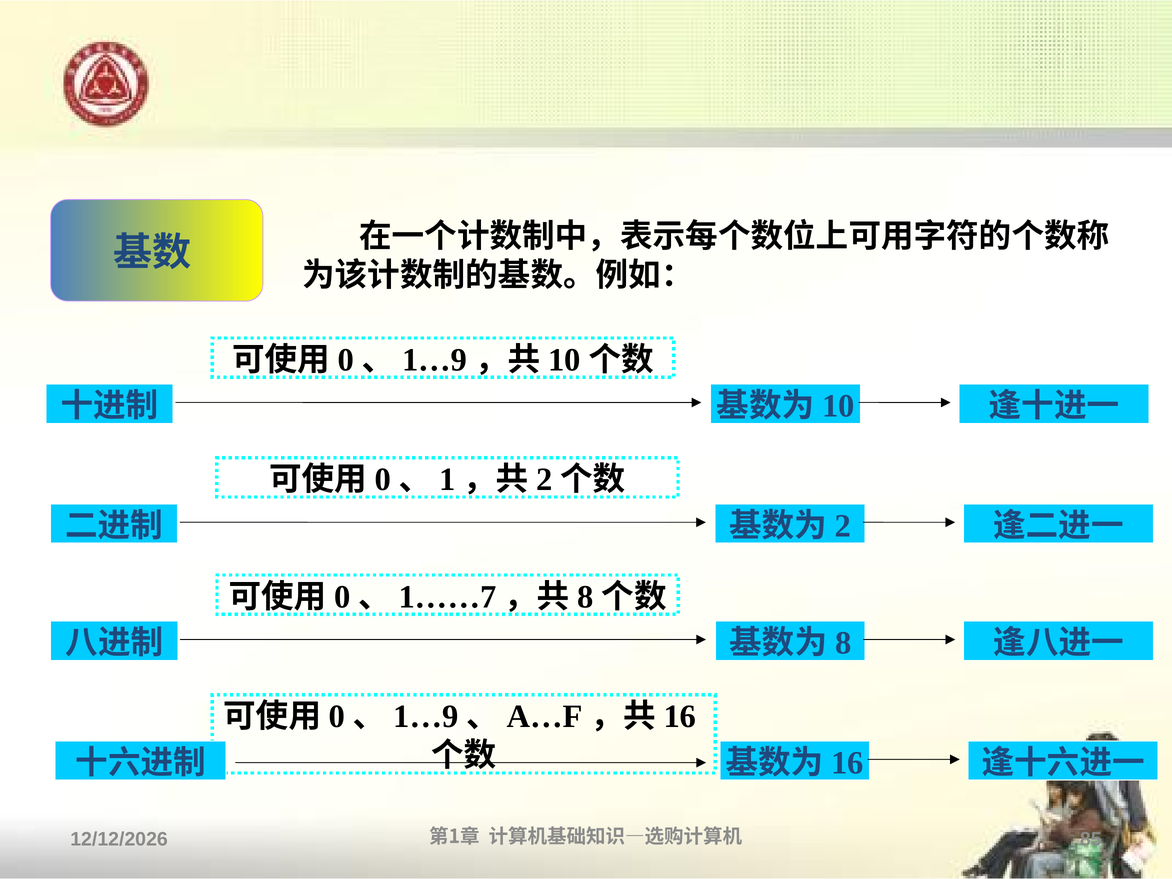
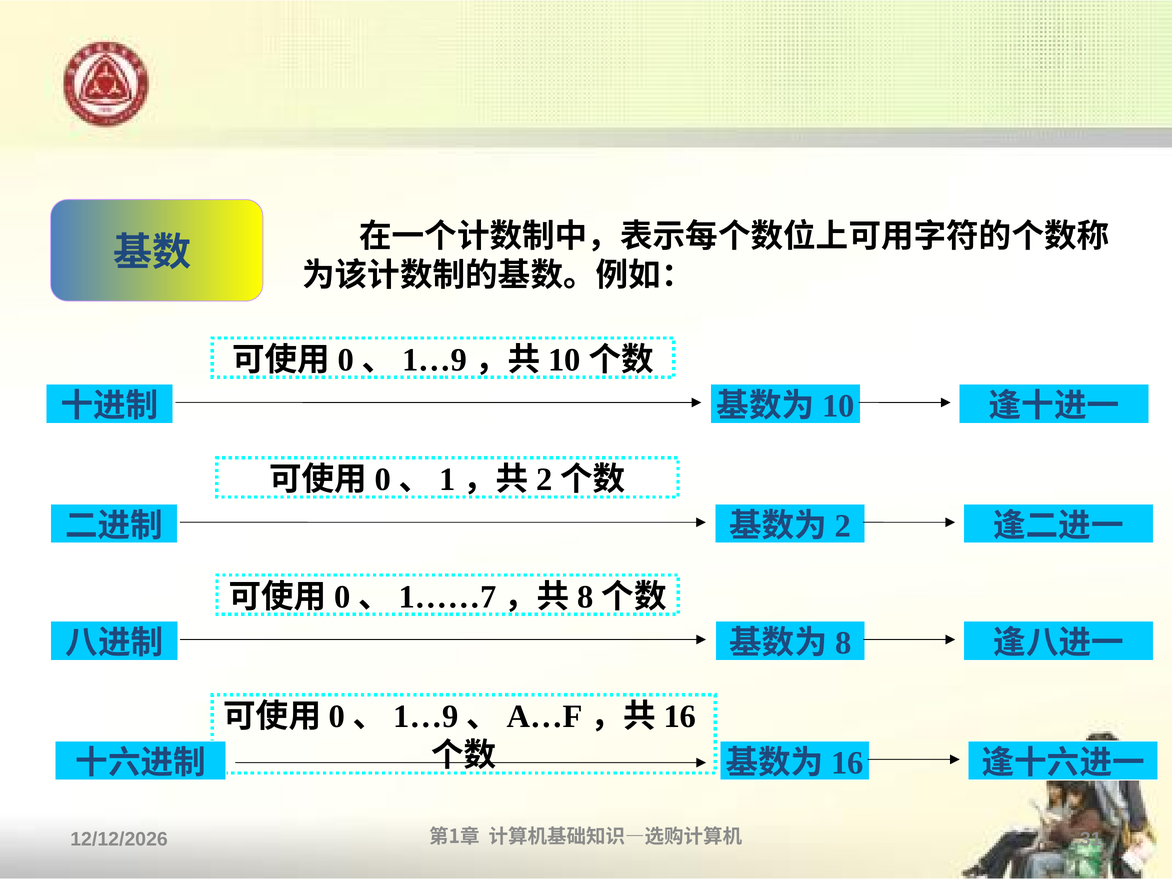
85: 85 -> 31 (1091, 839)
